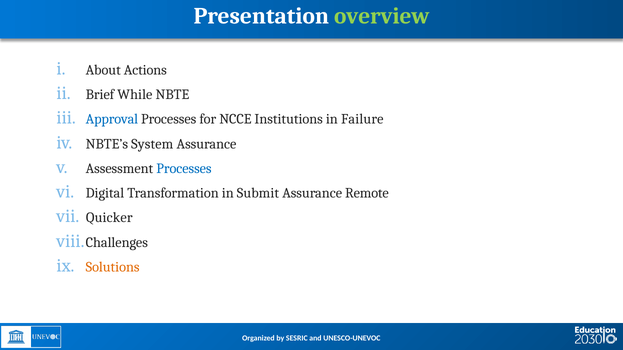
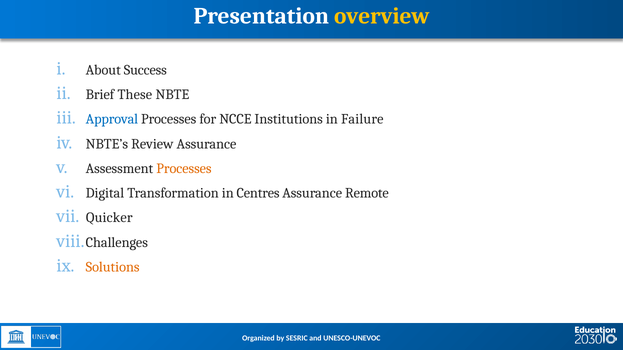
overview colour: light green -> yellow (382, 16)
Actions: Actions -> Success (145, 70)
While: While -> These (135, 95)
System: System -> Review (152, 144)
Processes colour: blue -> orange (184, 169)
Submit: Submit -> Centres (258, 193)
